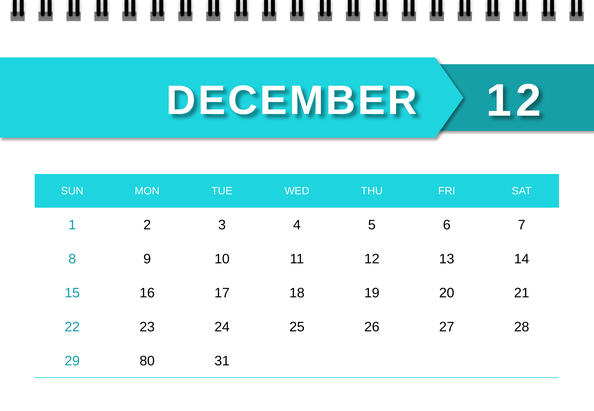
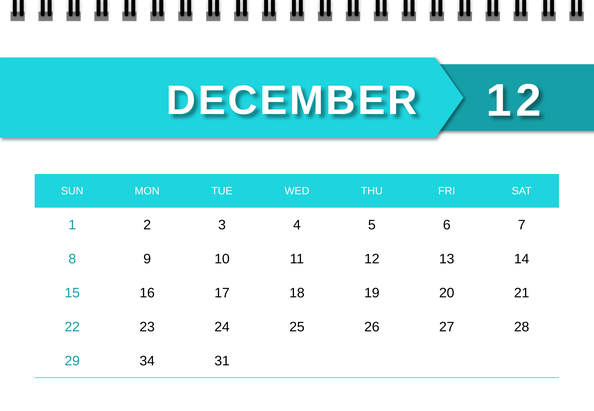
80: 80 -> 34 (147, 361)
